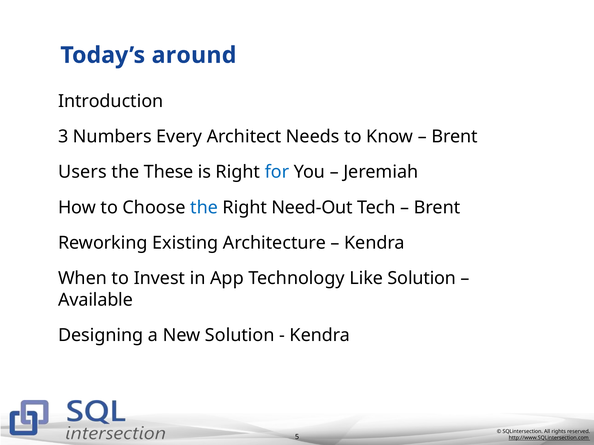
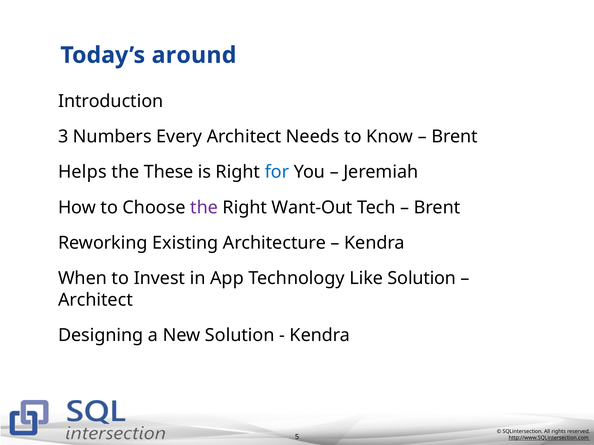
Users: Users -> Helps (82, 172)
the colour: blue -> purple (204, 208)
Need-Out: Need-Out -> Want-Out (312, 208)
Available: Available -> Architect (95, 300)
